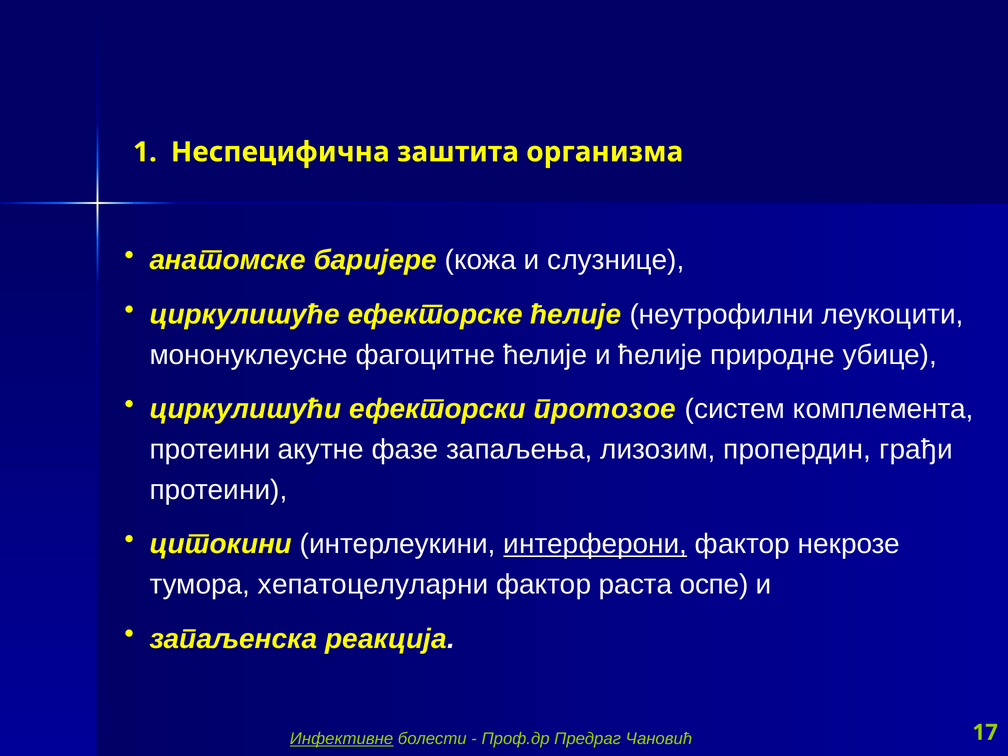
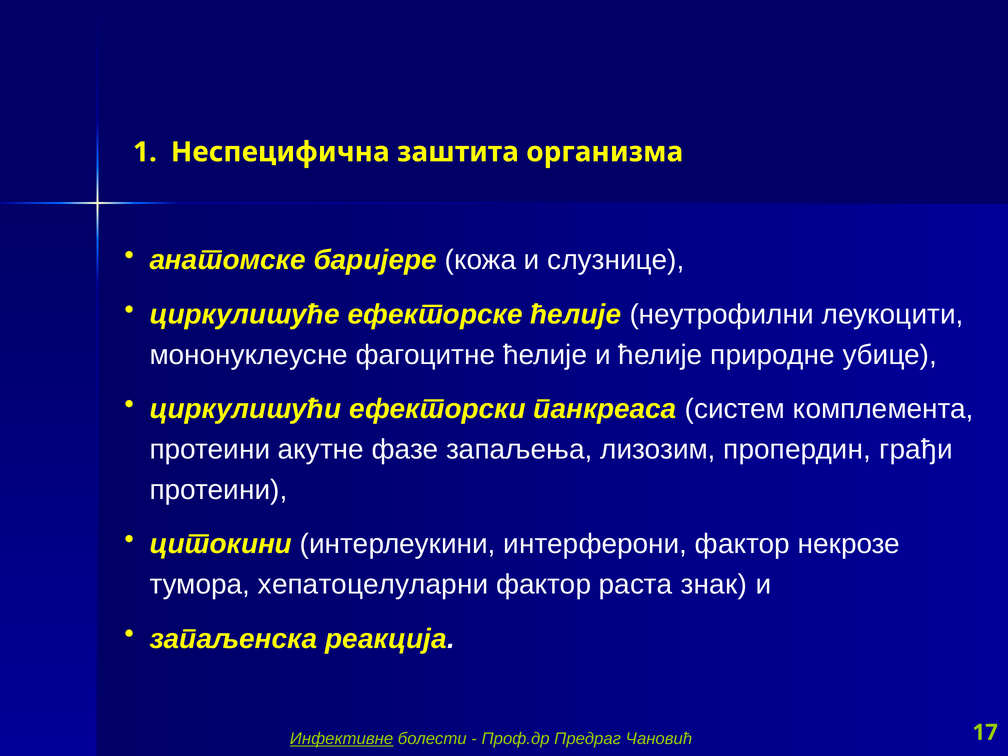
протозое: протозое -> панкреаса (605, 409)
интерферони underline: present -> none (595, 544)
оспе: оспе -> знак (714, 584)
